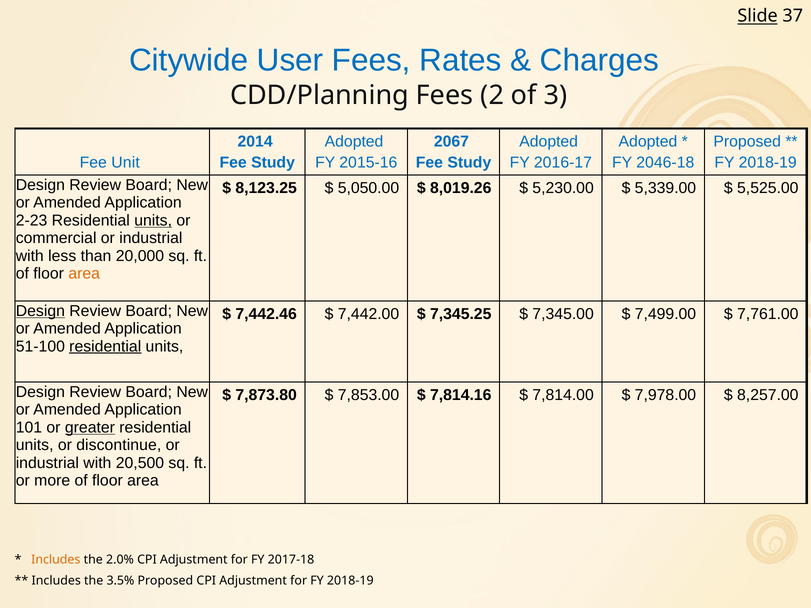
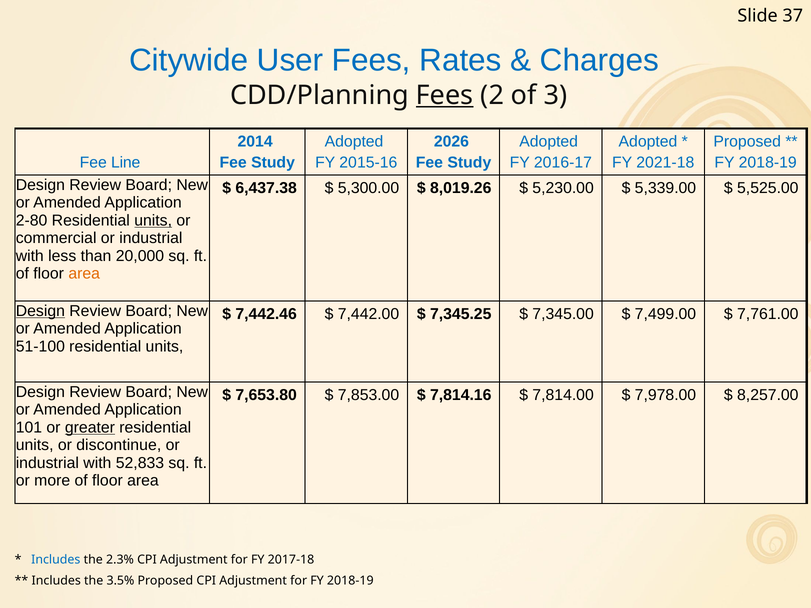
Slide underline: present -> none (758, 16)
Fees underline: none -> present (445, 95)
2067: 2067 -> 2026 (451, 142)
Unit: Unit -> Line (126, 163)
2046-18: 2046-18 -> 2021-18 (665, 163)
8,123.25: 8,123.25 -> 6,437.38 (266, 188)
5,050.00: 5,050.00 -> 5,300.00 (368, 188)
2-23: 2-23 -> 2-80 (32, 221)
residential underline: present -> none (105, 347)
7,873.80: 7,873.80 -> 7,653.80 (266, 395)
20,500: 20,500 -> 52,833 (140, 463)
Includes colour: orange -> blue (56, 560)
2.0%: 2.0% -> 2.3% (120, 560)
